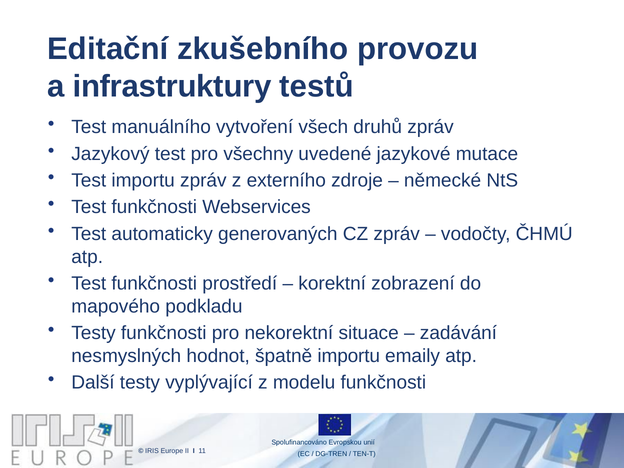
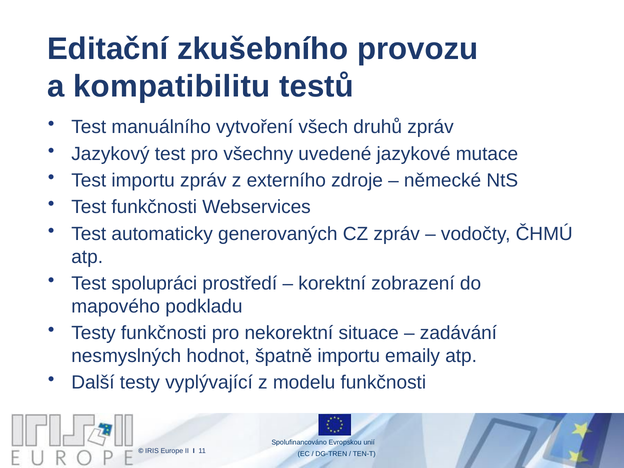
infrastruktury: infrastruktury -> kompatibilitu (172, 86)
funkčnosti: funkčnosti -> spolupráci (154, 283)
